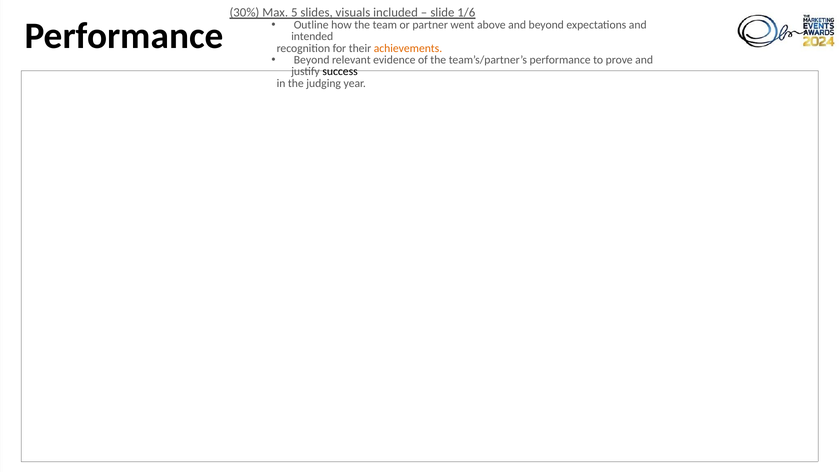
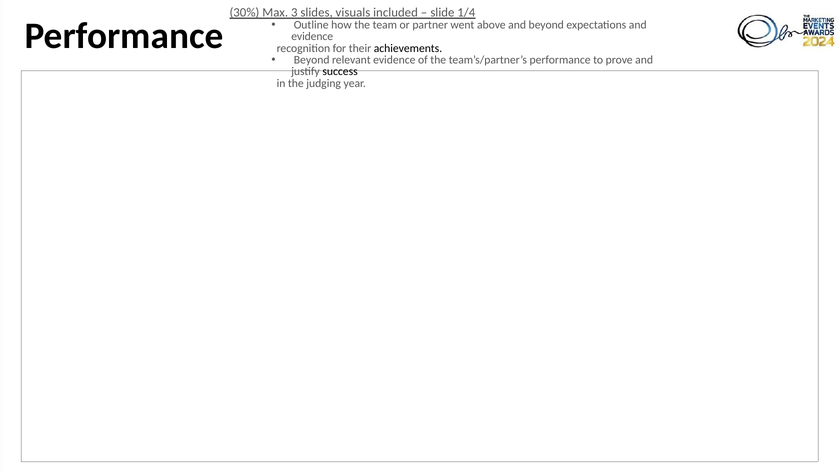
5: 5 -> 3 (294, 13)
1/6: 1/6 -> 1/4 (466, 13)
intended: intended -> evidence (312, 37)
achievements colour: orange -> black (408, 48)
